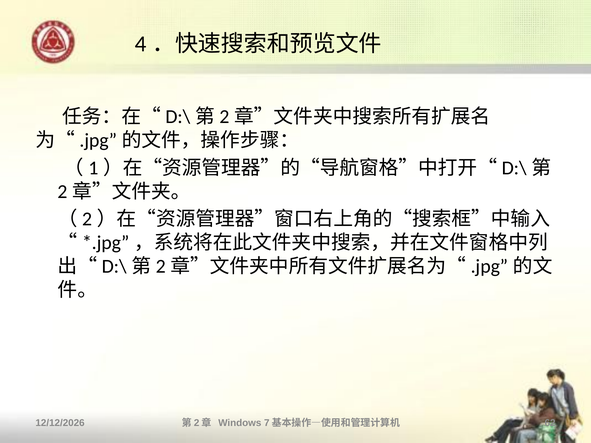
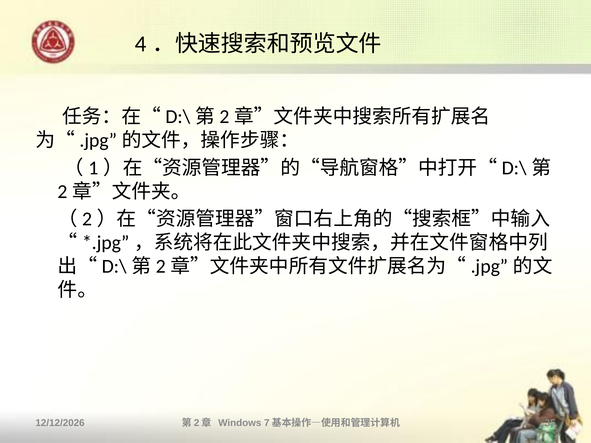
62: 62 -> 35 (550, 423)
